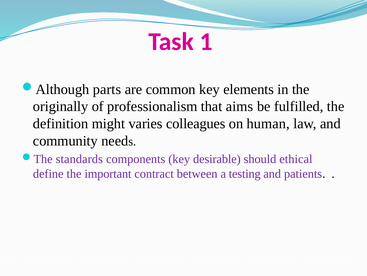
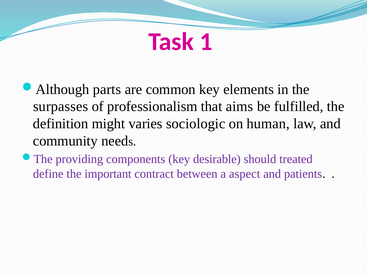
originally: originally -> surpasses (61, 106)
colleagues: colleagues -> sociologic (196, 123)
standards: standards -> providing (79, 159)
ethical: ethical -> treated (296, 159)
testing: testing -> aspect (245, 173)
